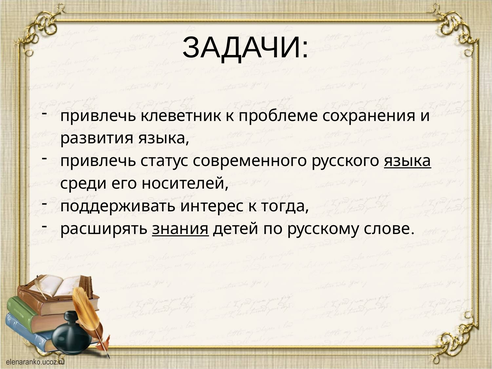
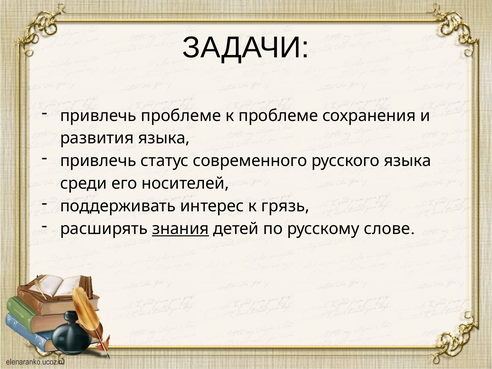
привлечь клеветник: клеветник -> проблеме (181, 116)
языка underline: present -> none (408, 161)
тогда: тогда -> грязь (285, 206)
